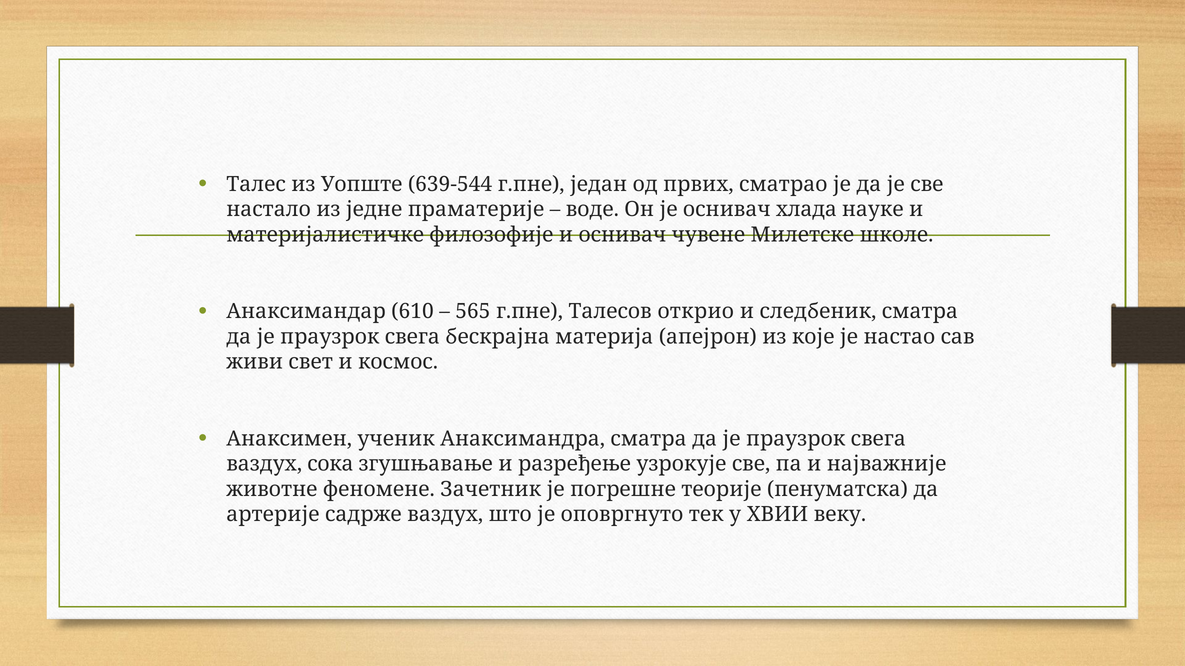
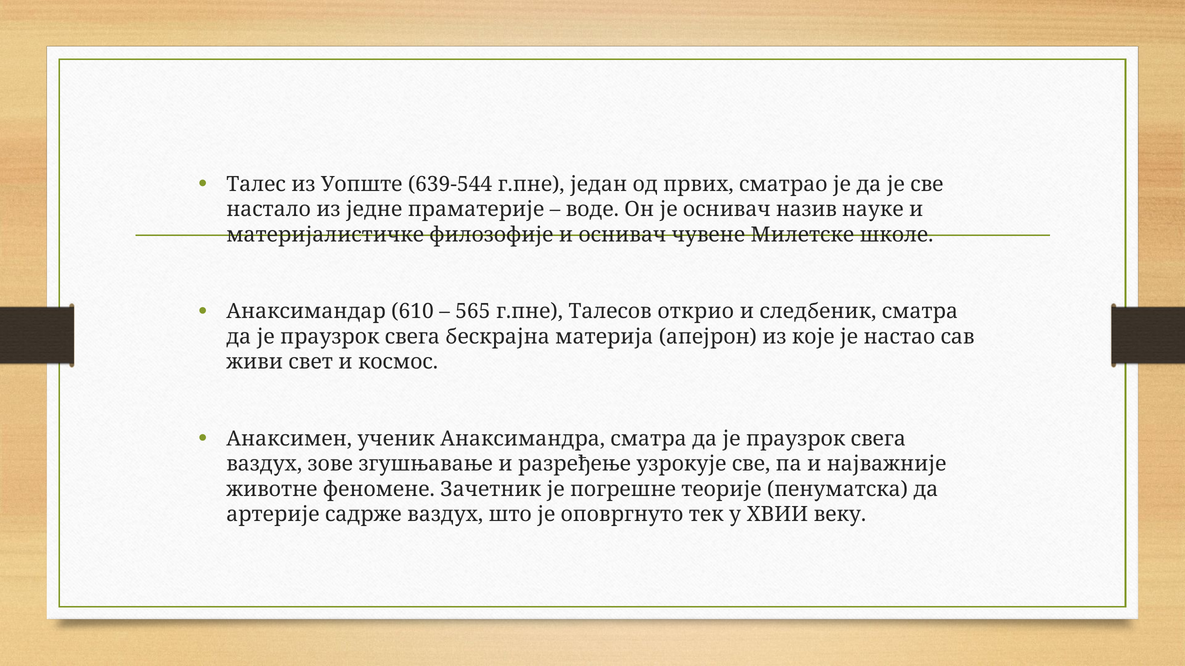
хлада: хлада -> назив (806, 210)
сока: сока -> зове (330, 464)
